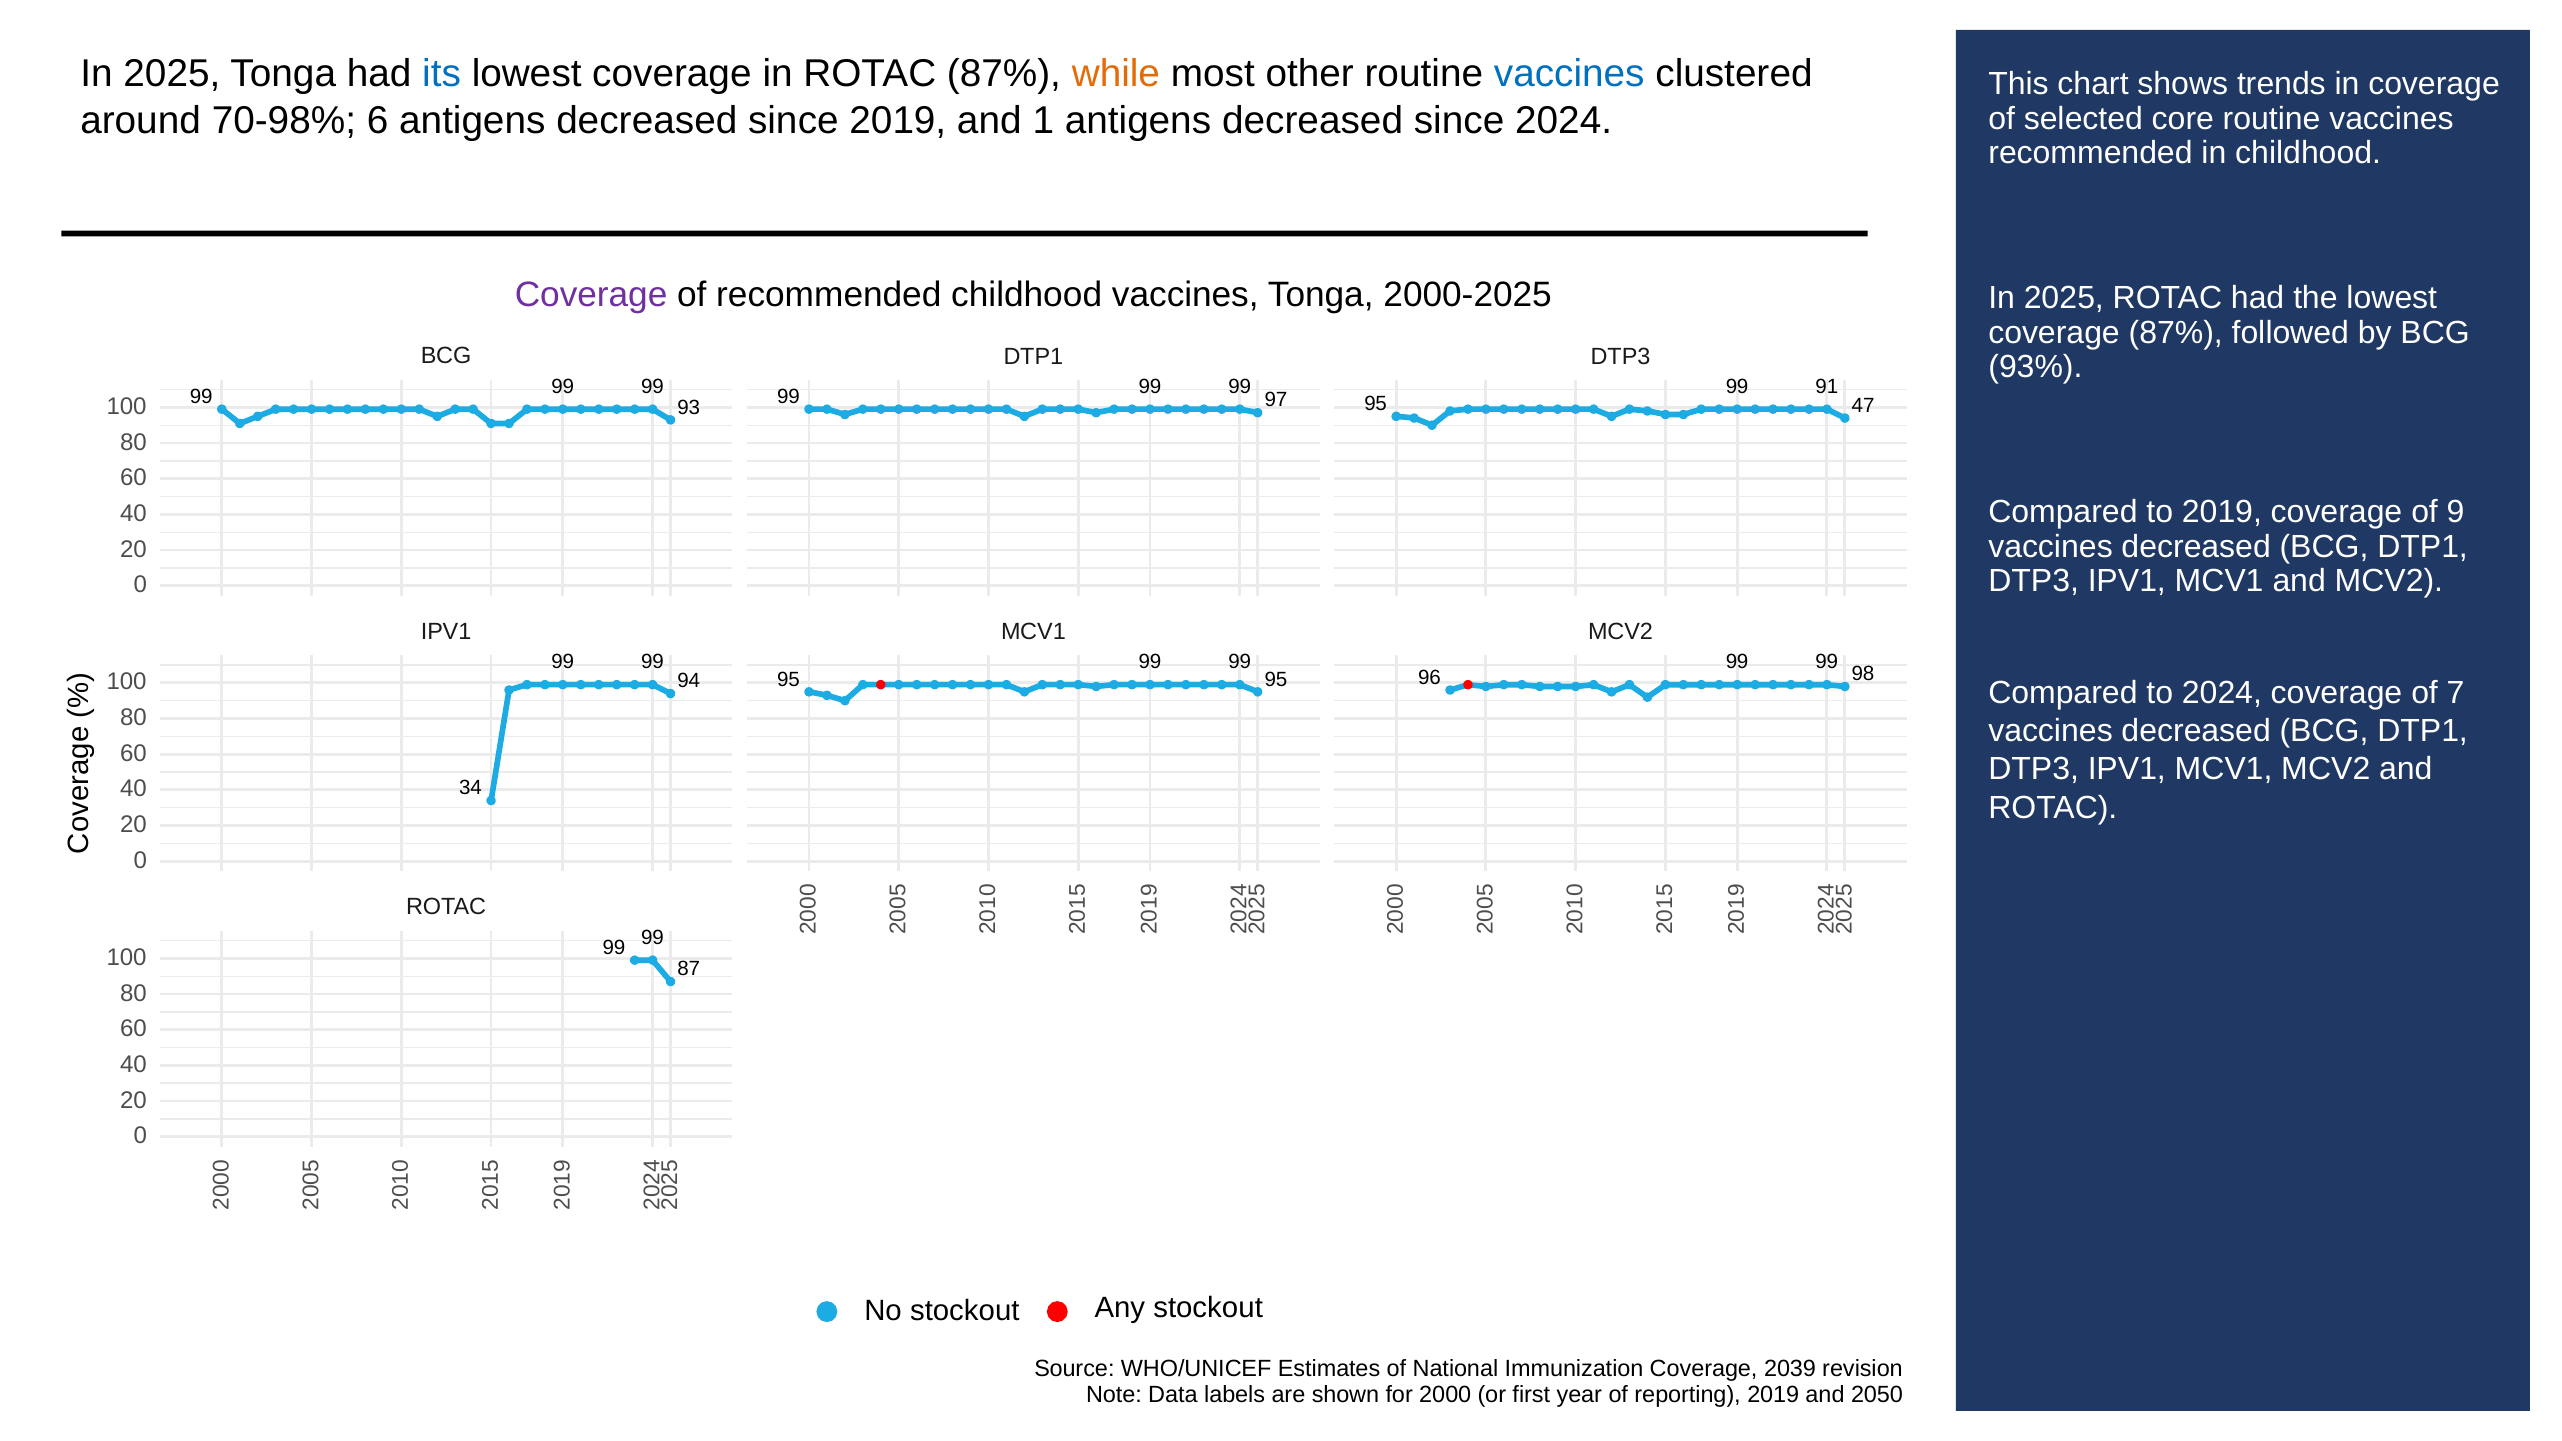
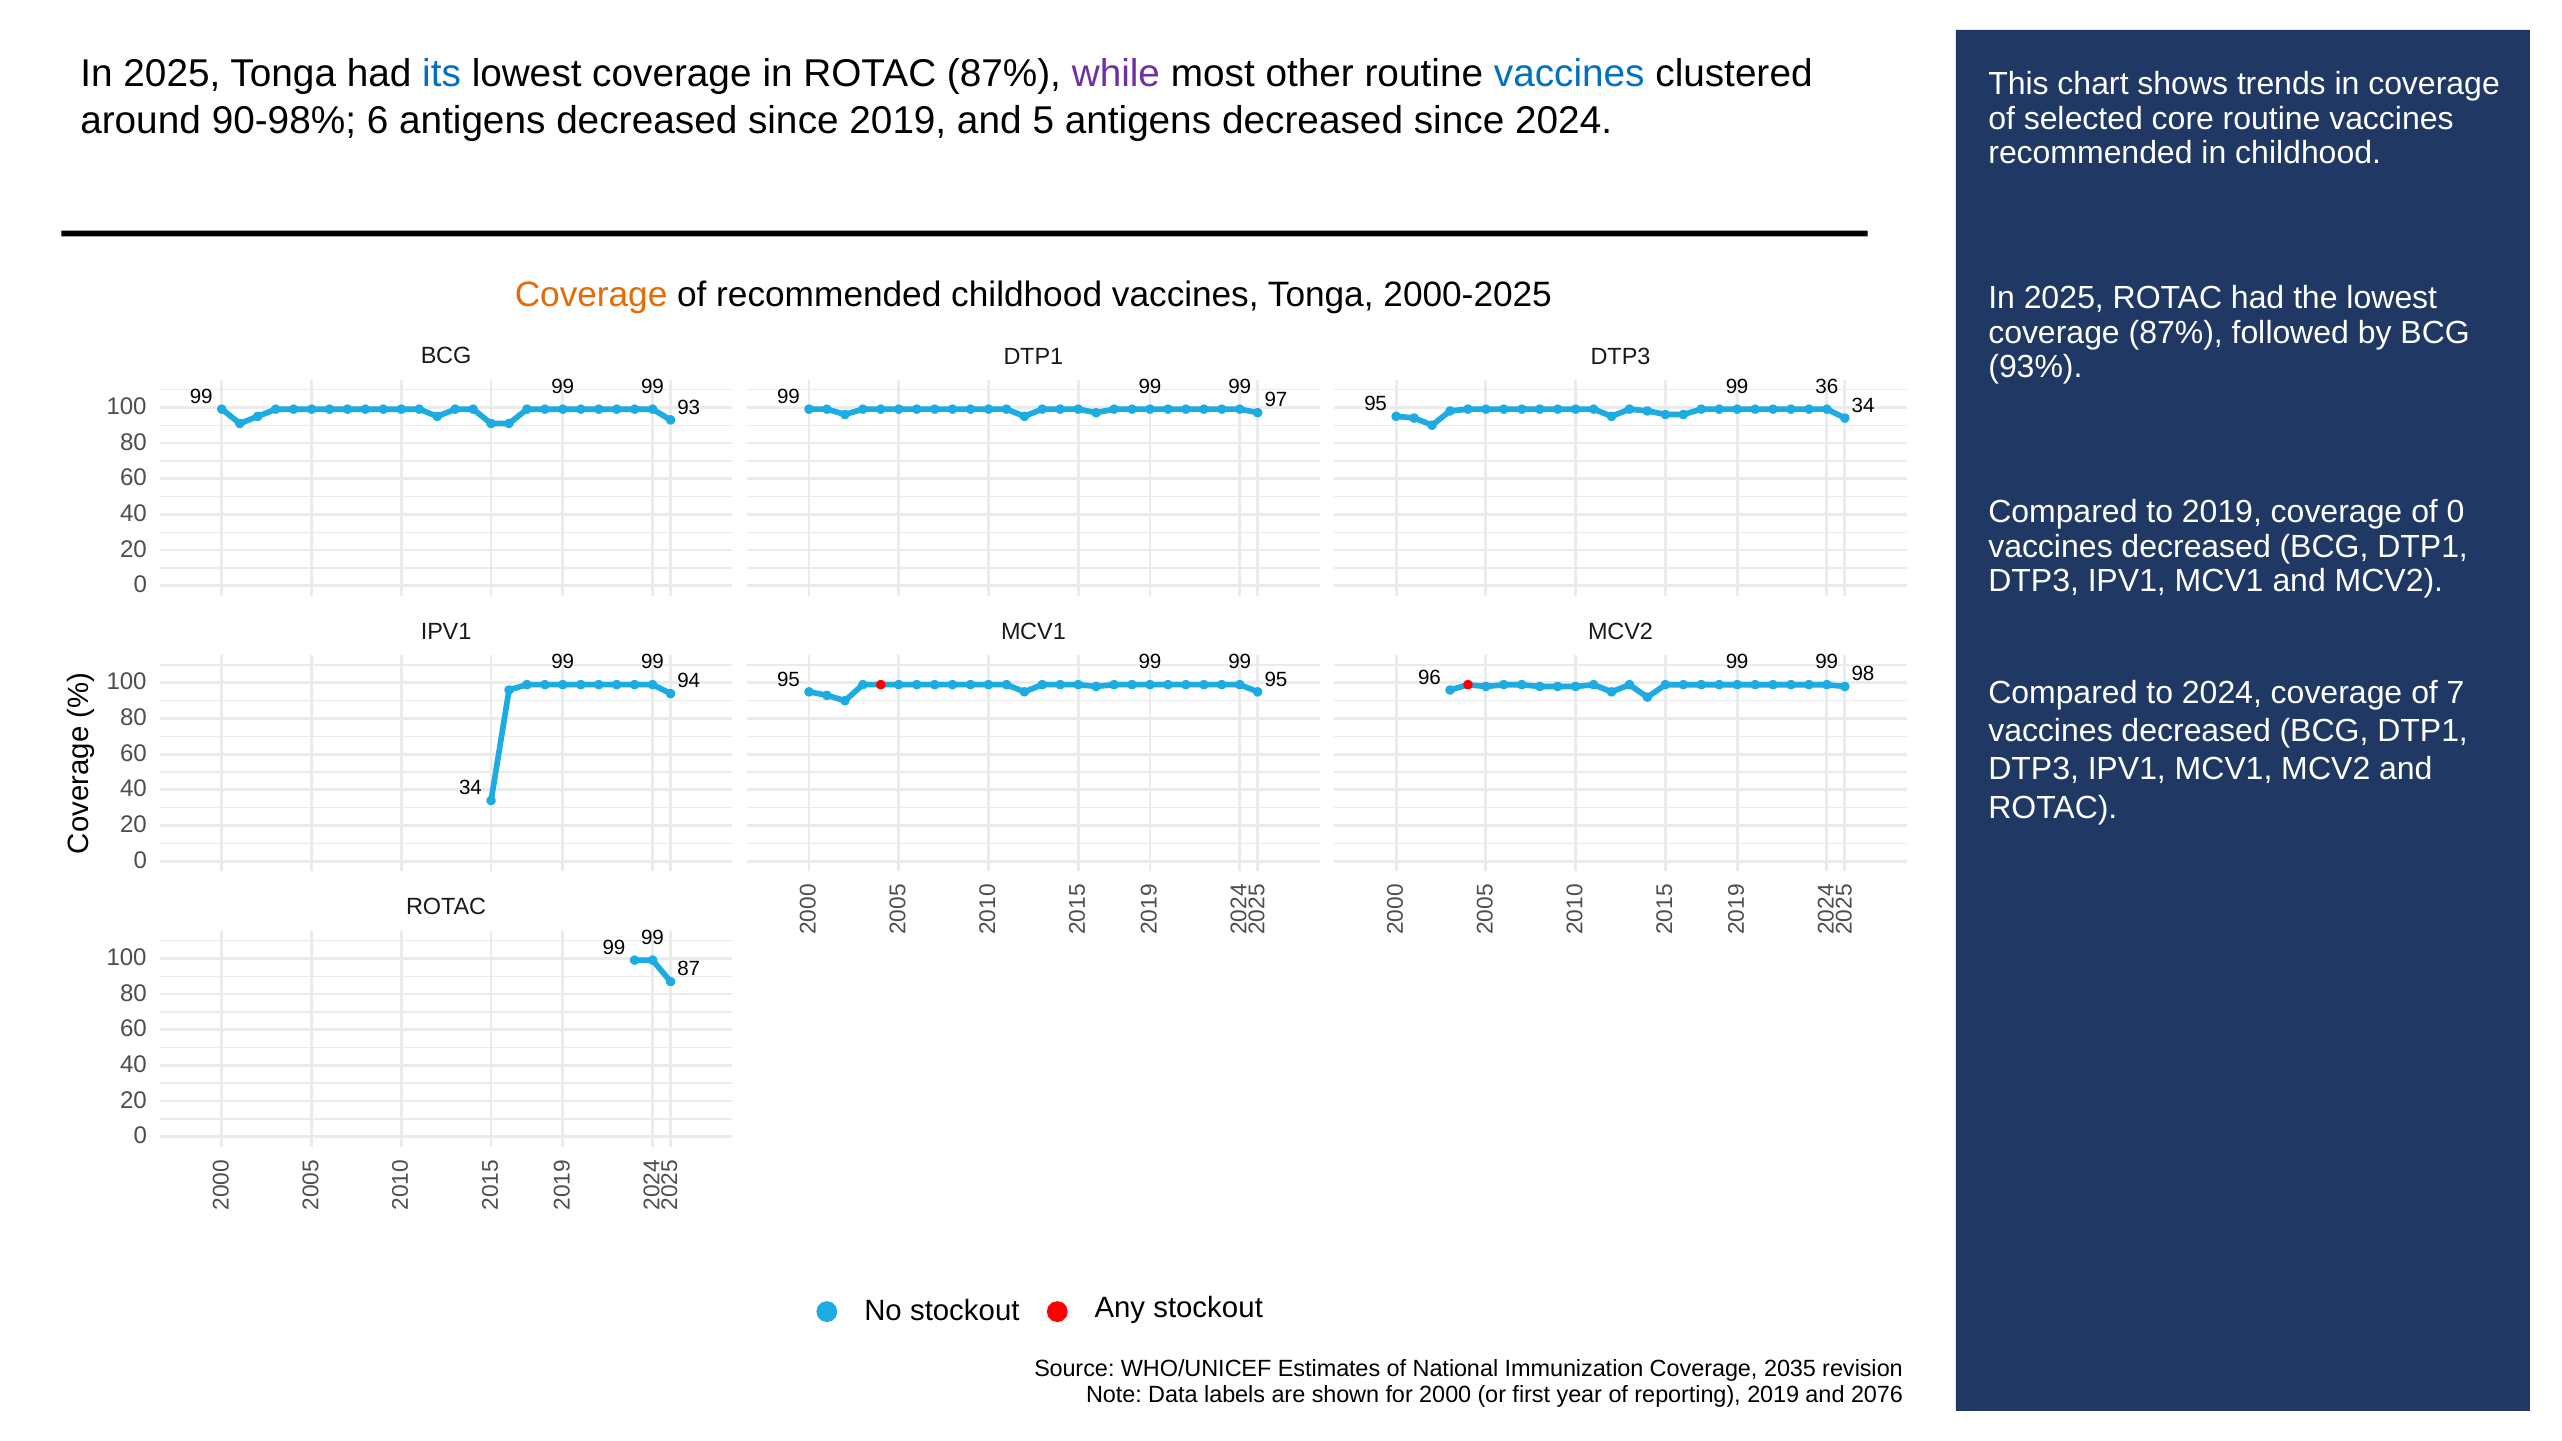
while colour: orange -> purple (1116, 74)
70-98%: 70-98% -> 90-98% (284, 120)
and 1: 1 -> 5 (1043, 120)
Coverage colour: purple -> orange (591, 295)
91: 91 -> 36 (1827, 386)
95 47: 47 -> 34 (1863, 406)
of 9: 9 -> 0 (2456, 512)
2039: 2039 -> 2035 (1790, 1369)
2050: 2050 -> 2076 (1877, 1394)
